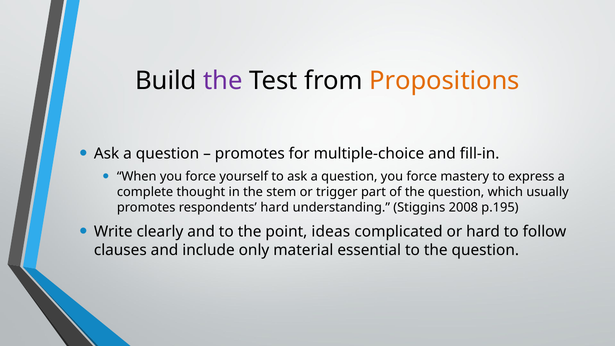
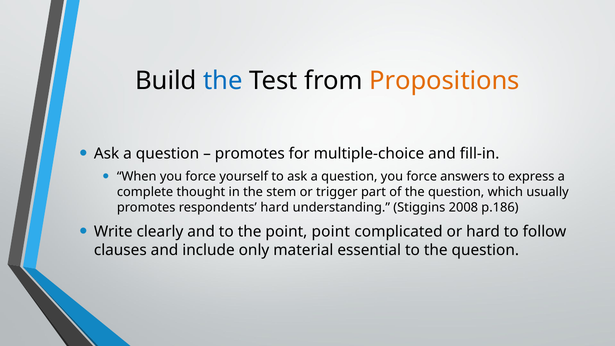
the colour: purple -> blue (223, 81)
mastery: mastery -> answers (465, 177)
p.195: p.195 -> p.186 (500, 207)
point ideas: ideas -> point (331, 231)
